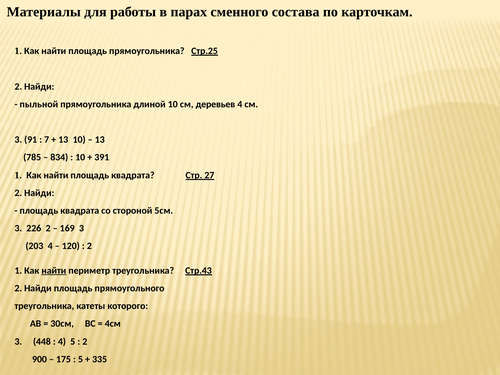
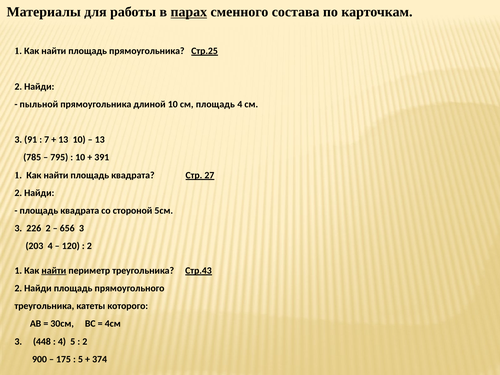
парах underline: none -> present (189, 12)
см деревьев: деревьев -> площадь (215, 104)
834: 834 -> 795 (59, 157)
169: 169 -> 656 (67, 228)
335: 335 -> 374 (100, 359)
